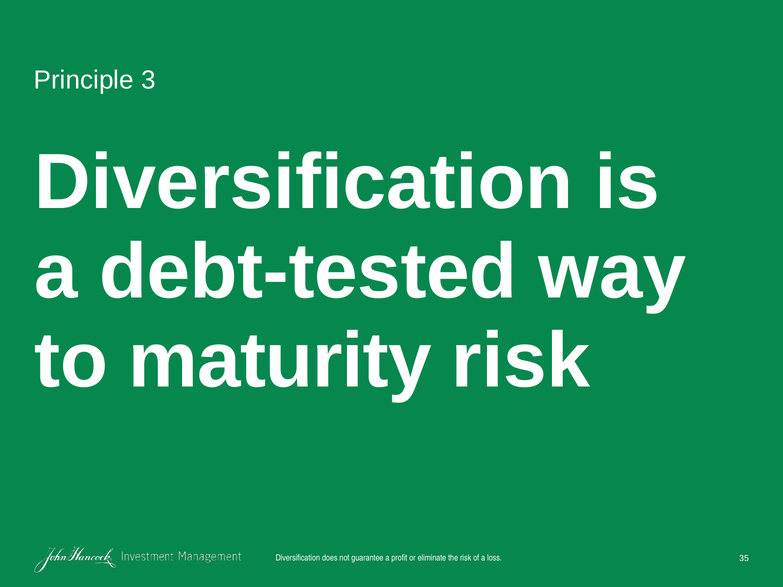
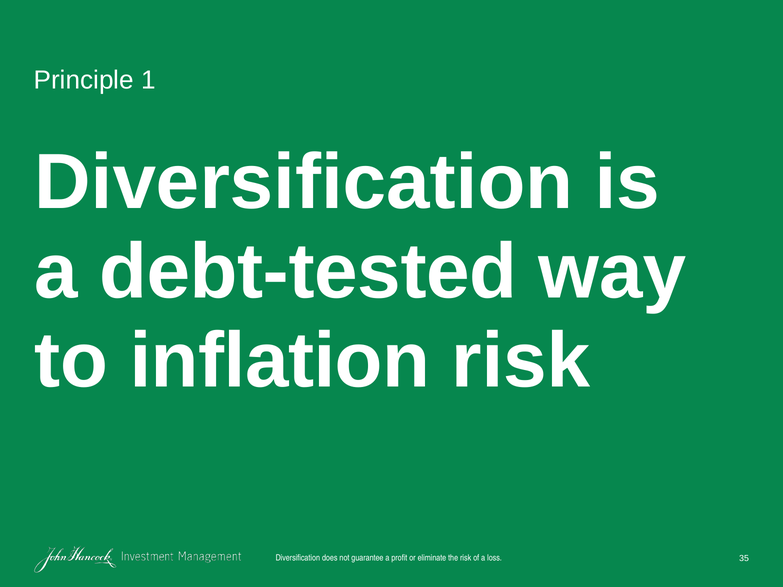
3: 3 -> 1 (148, 80)
maturity: maturity -> inflation (280, 361)
